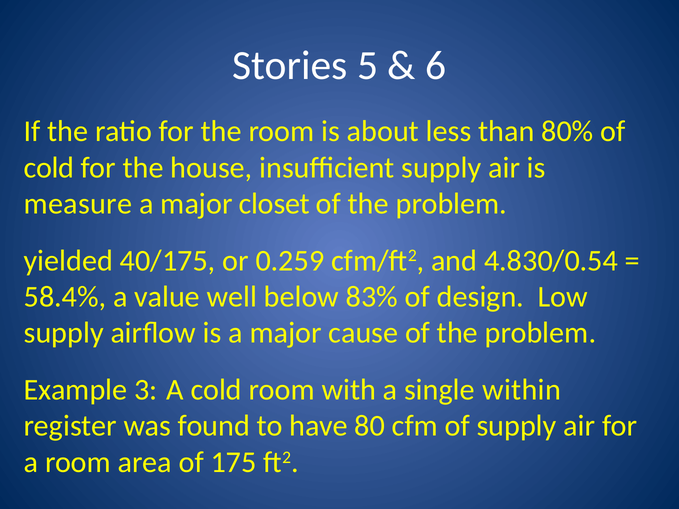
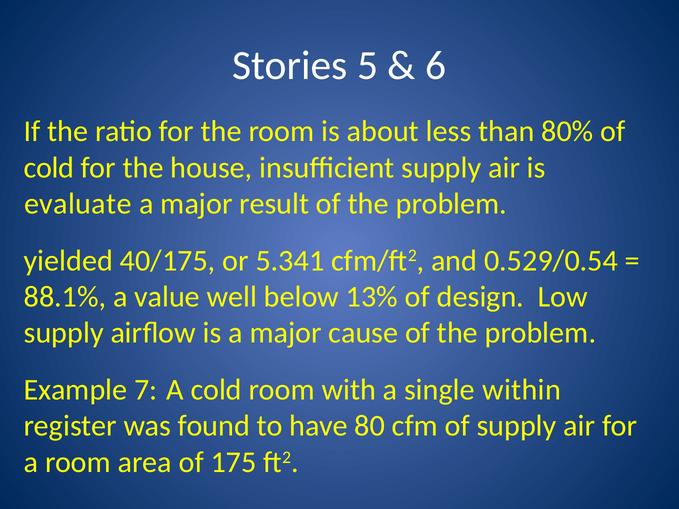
measure: measure -> evaluate (78, 204)
closet: closet -> result (274, 204)
0.259: 0.259 -> 5.341 (290, 261)
4.830/0.54: 4.830/0.54 -> 0.529/0.54 (551, 261)
58.4%: 58.4% -> 88.1% (65, 297)
83%: 83% -> 13% (372, 297)
3: 3 -> 7 (146, 390)
